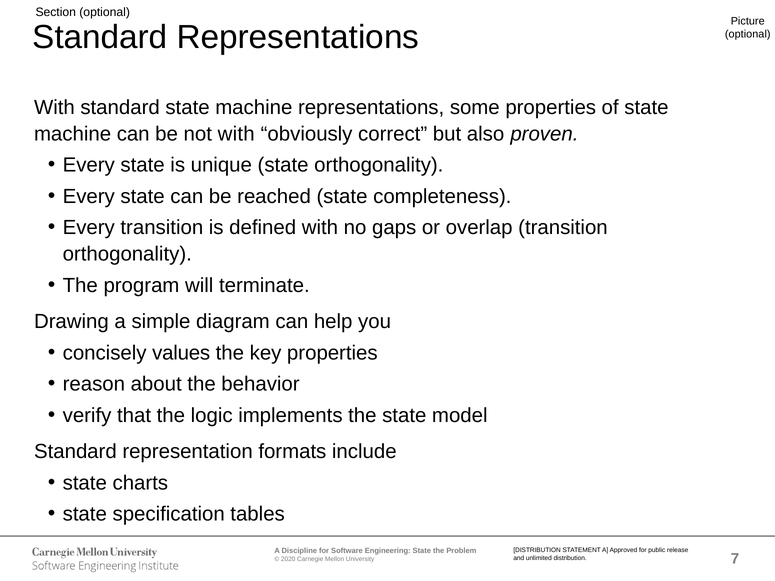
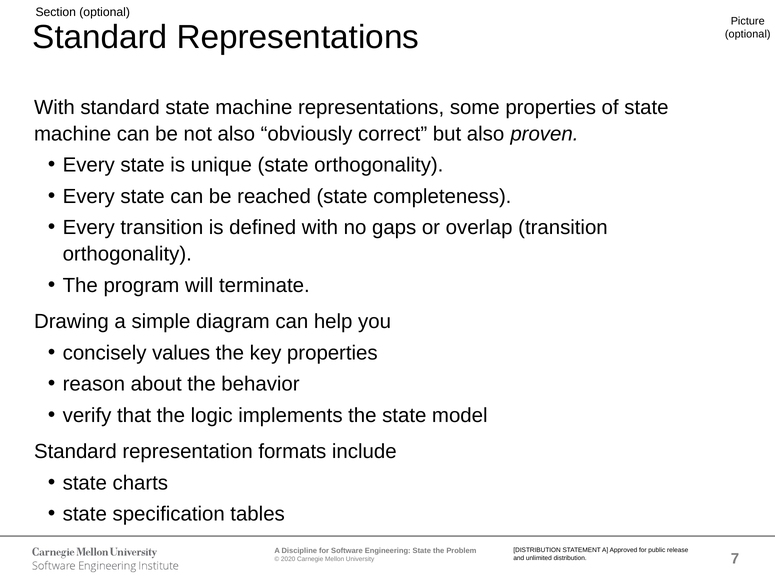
not with: with -> also (236, 134)
